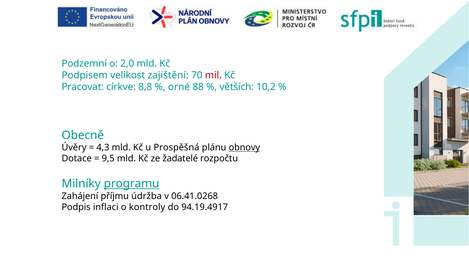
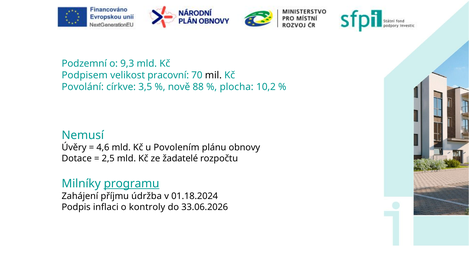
2,0: 2,0 -> 9,3 (127, 63)
zajištění: zajištění -> pracovní (168, 75)
mil colour: red -> black (213, 75)
Pracovat: Pracovat -> Povolání (83, 87)
8,8: 8,8 -> 3,5 (145, 87)
orné: orné -> nově (179, 87)
větších: větších -> plocha (237, 87)
Obecně: Obecně -> Nemusí (83, 135)
4,3: 4,3 -> 4,6 (103, 147)
Prospěšná: Prospěšná -> Povolením (176, 147)
obnovy underline: present -> none (244, 147)
9,5: 9,5 -> 2,5 (108, 158)
06.41.0268: 06.41.0268 -> 01.18.2024 (195, 196)
94.19.4917: 94.19.4917 -> 33.06.2026 (205, 207)
